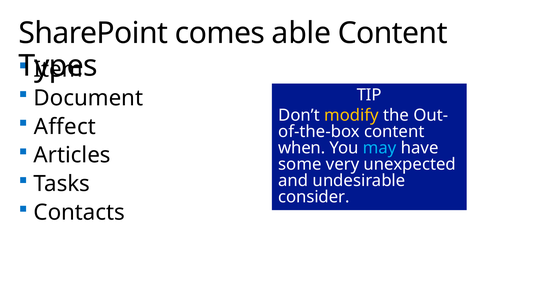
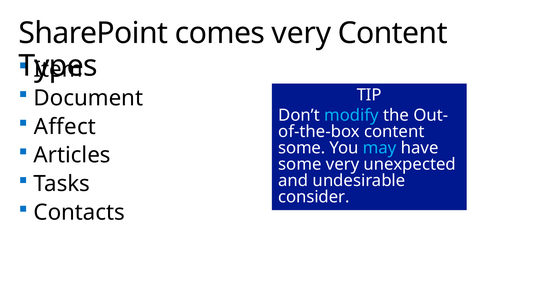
comes able: able -> very (301, 33)
modify colour: yellow -> light blue (351, 115)
when: when -> some (302, 148)
